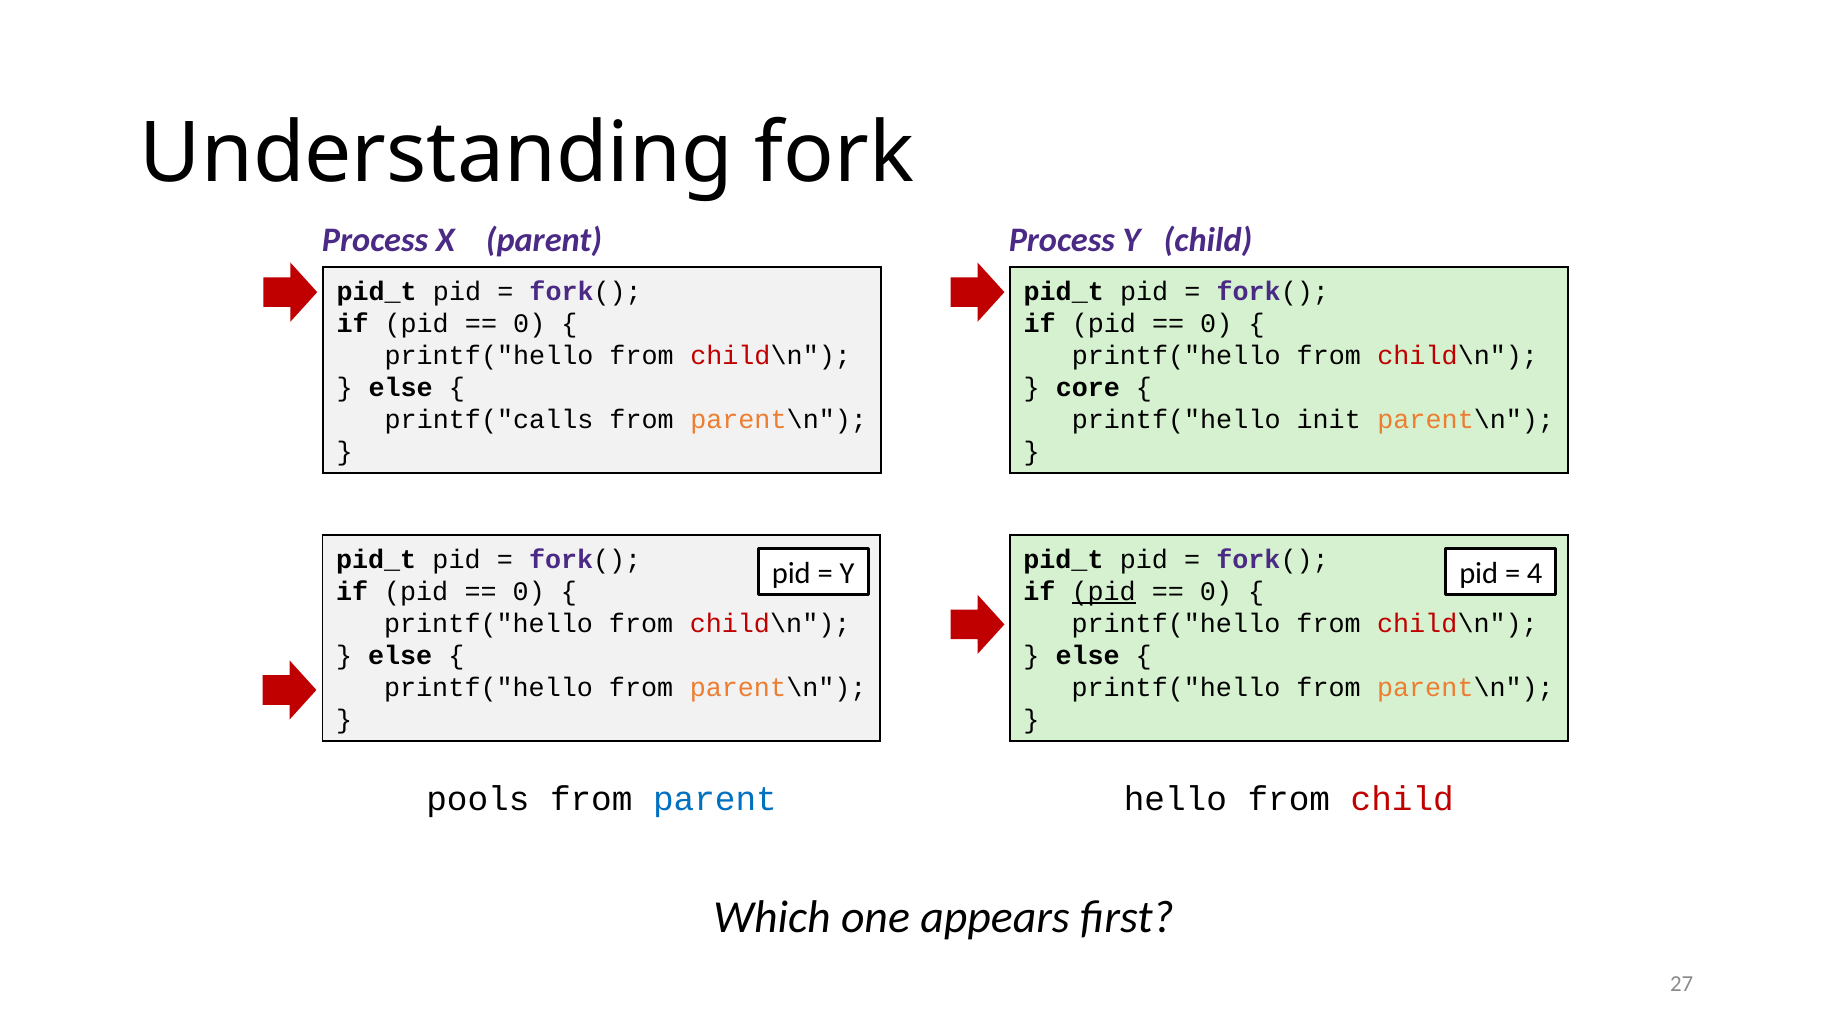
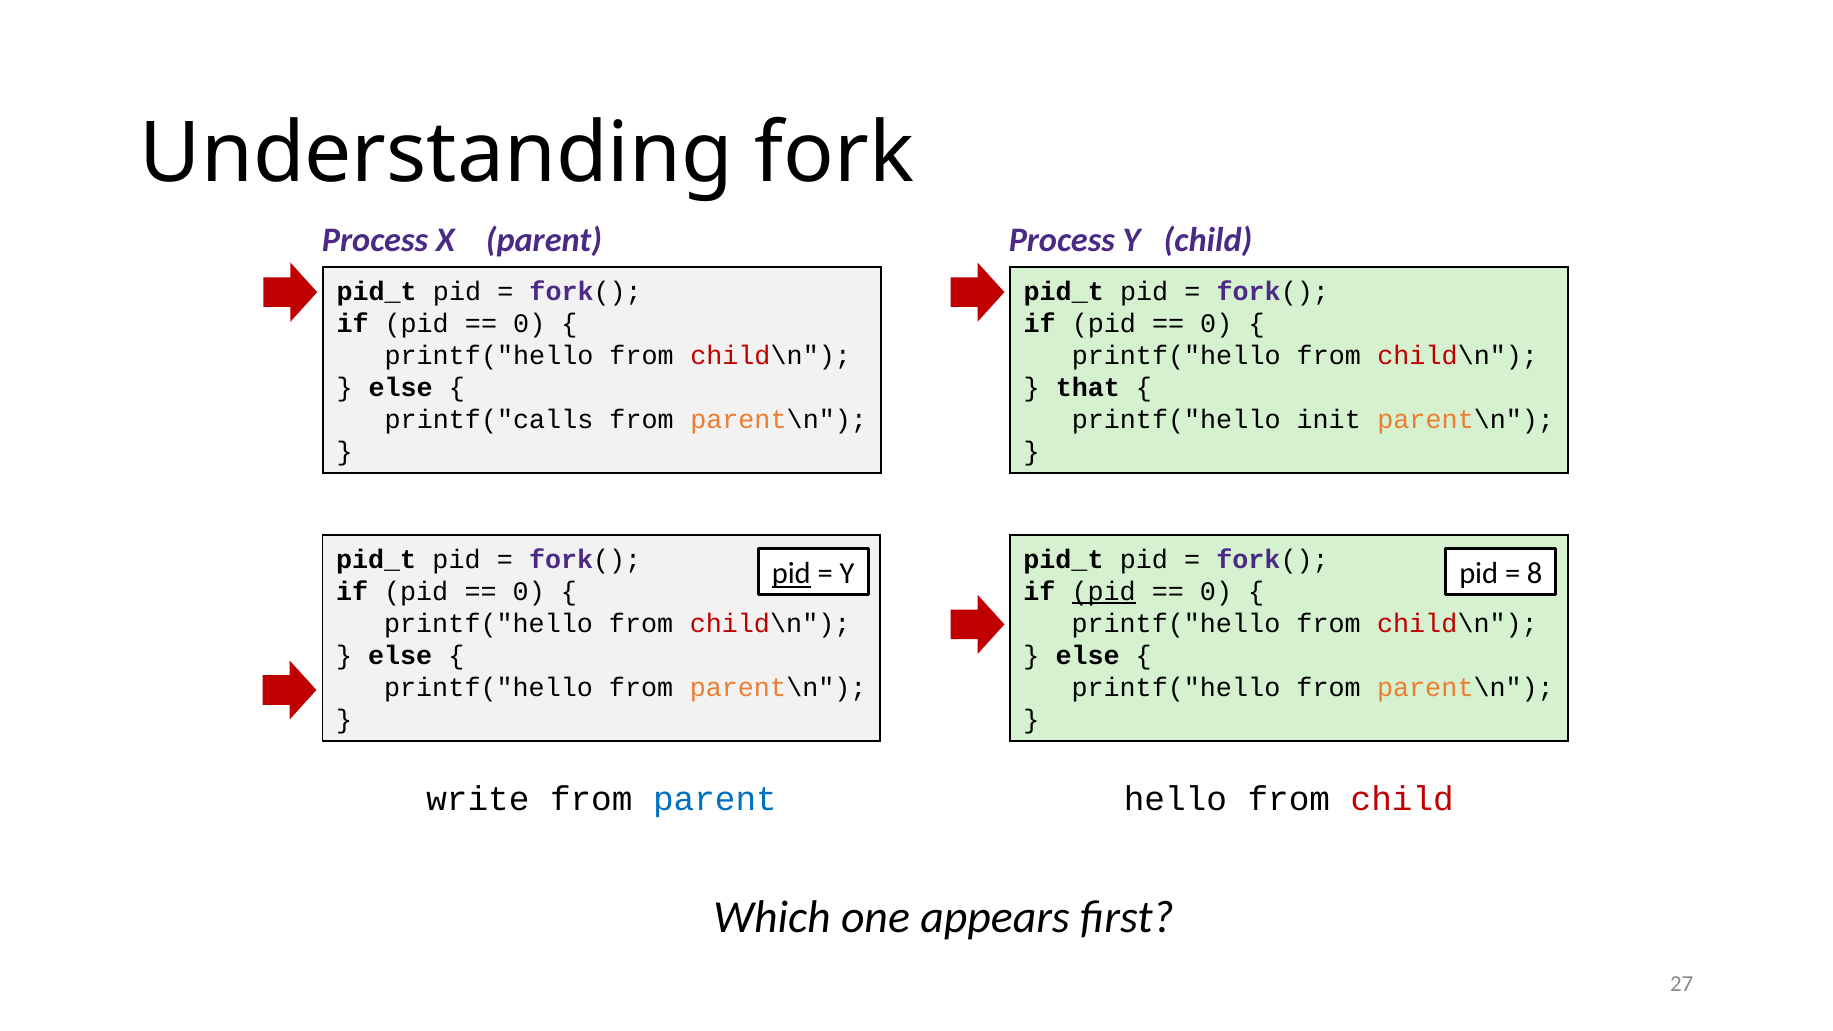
core: core -> that (1088, 388)
pid underline: none -> present (791, 574)
4: 4 -> 8 (1535, 574)
pools: pools -> write (478, 800)
